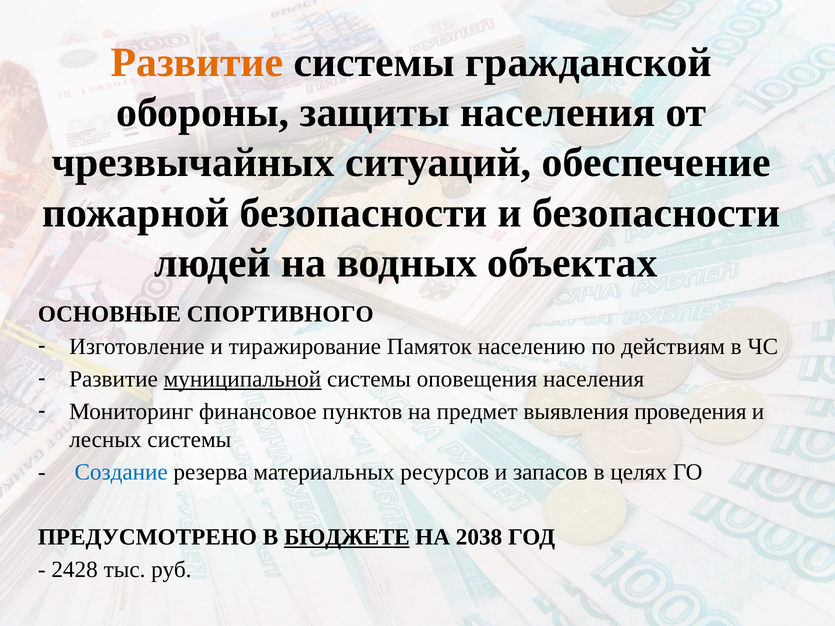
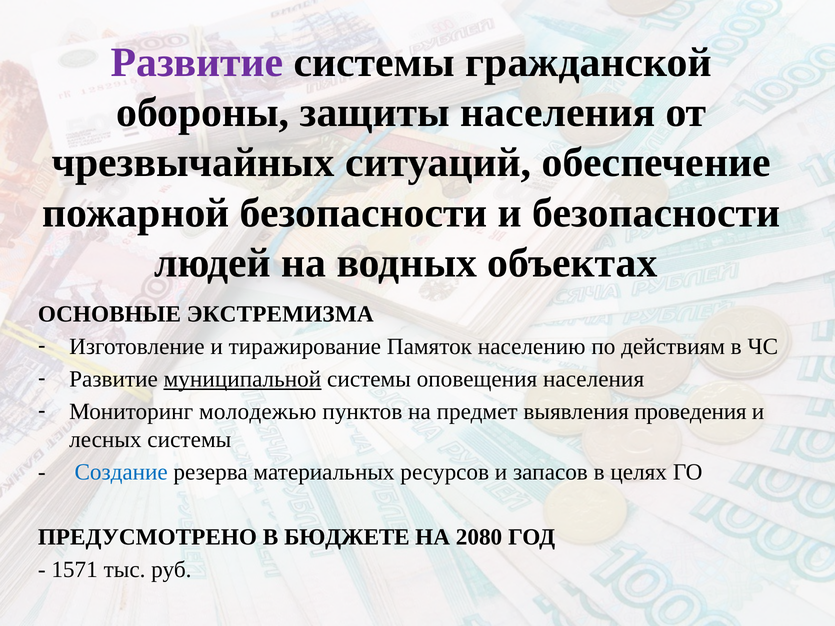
Развитие colour: orange -> purple (197, 63)
СПОРТИВНОГО: СПОРТИВНОГО -> ЭКСТРЕМИЗМА (280, 314)
финансовое: финансовое -> молодежью (258, 412)
БЮДЖЕТЕ underline: present -> none (347, 537)
2038: 2038 -> 2080 (479, 537)
2428: 2428 -> 1571 (75, 570)
